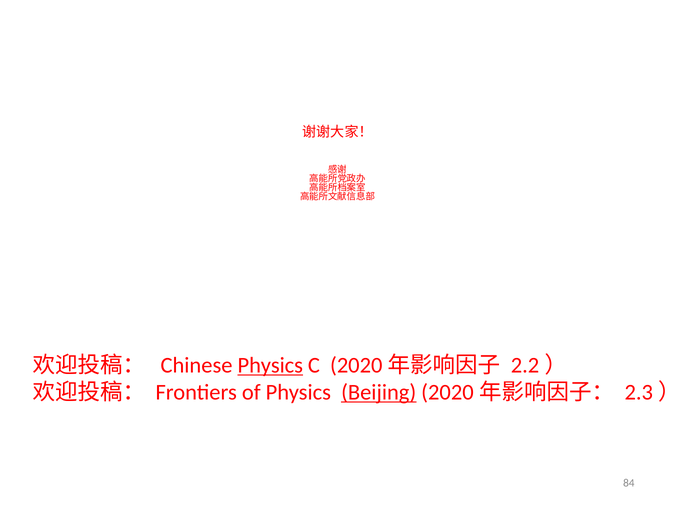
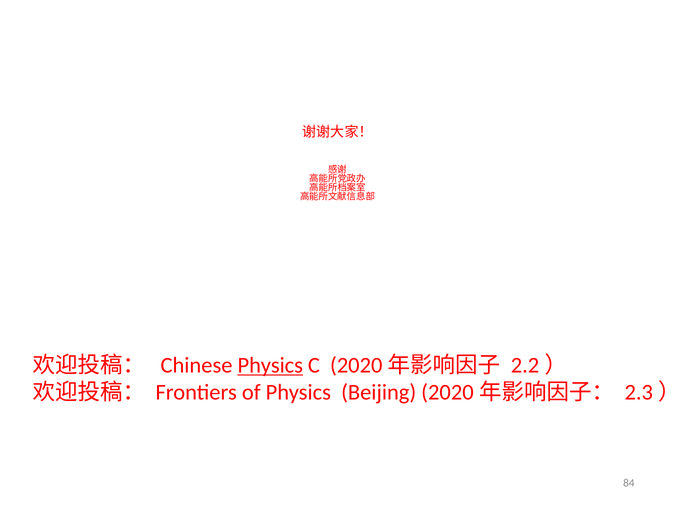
Beijing underline: present -> none (379, 393)
